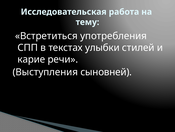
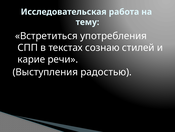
улыбки: улыбки -> сознаю (102, 47)
сыновней: сыновней -> радостью (106, 72)
